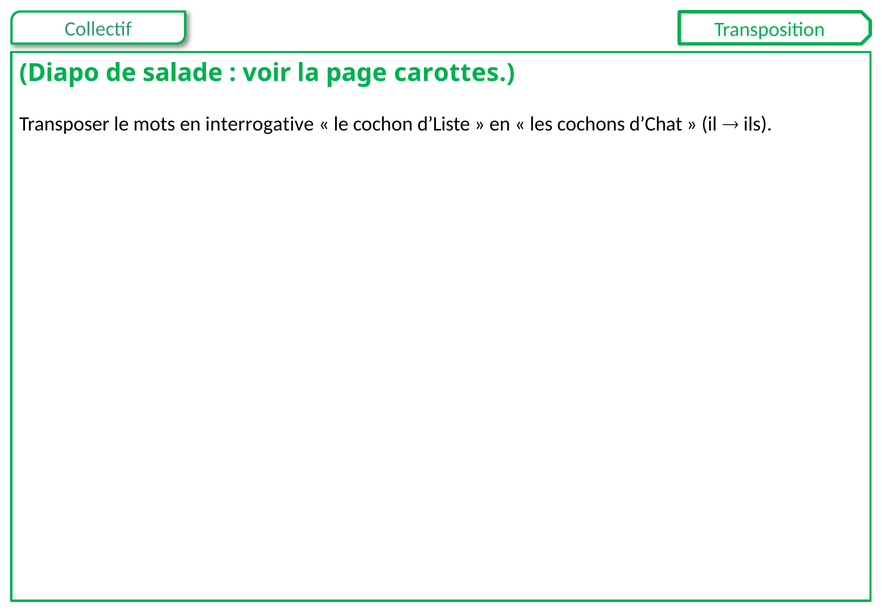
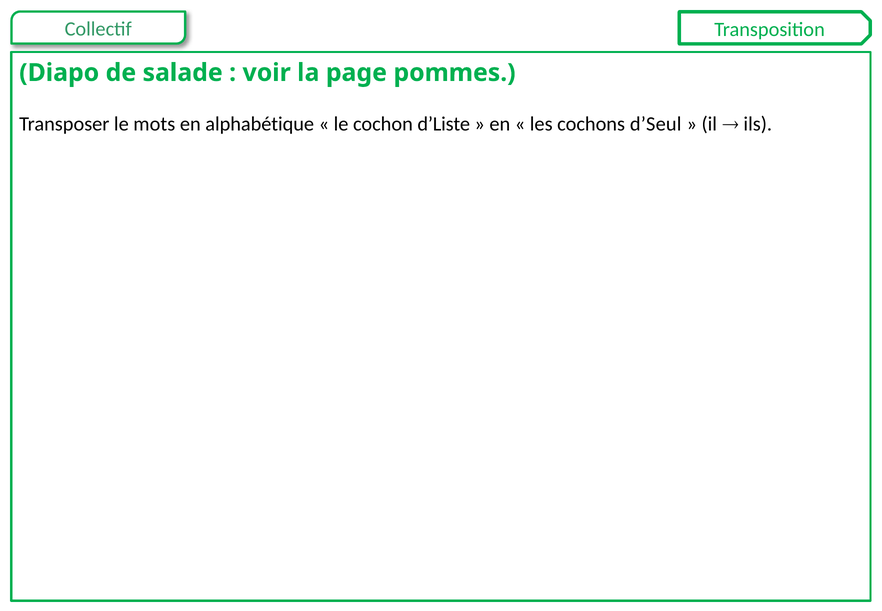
carottes: carottes -> pommes (455, 73)
interrogative: interrogative -> alphabétique (260, 124)
d’Chat: d’Chat -> d’Seul (656, 124)
